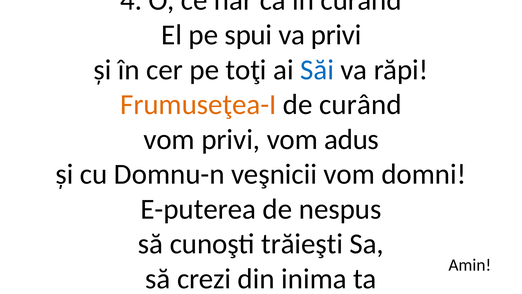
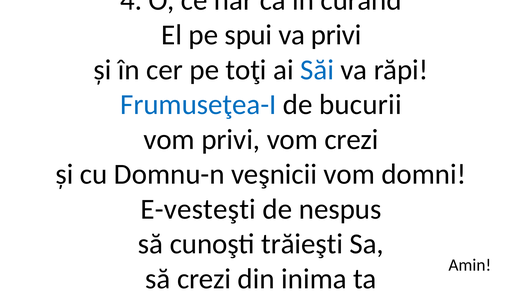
Frumuseţea-I colour: orange -> blue (198, 104)
de curând: curând -> bucurii (360, 104)
vom adus: adus -> crezi (352, 139)
E-puterea: E-puterea -> E-vesteşti (198, 209)
